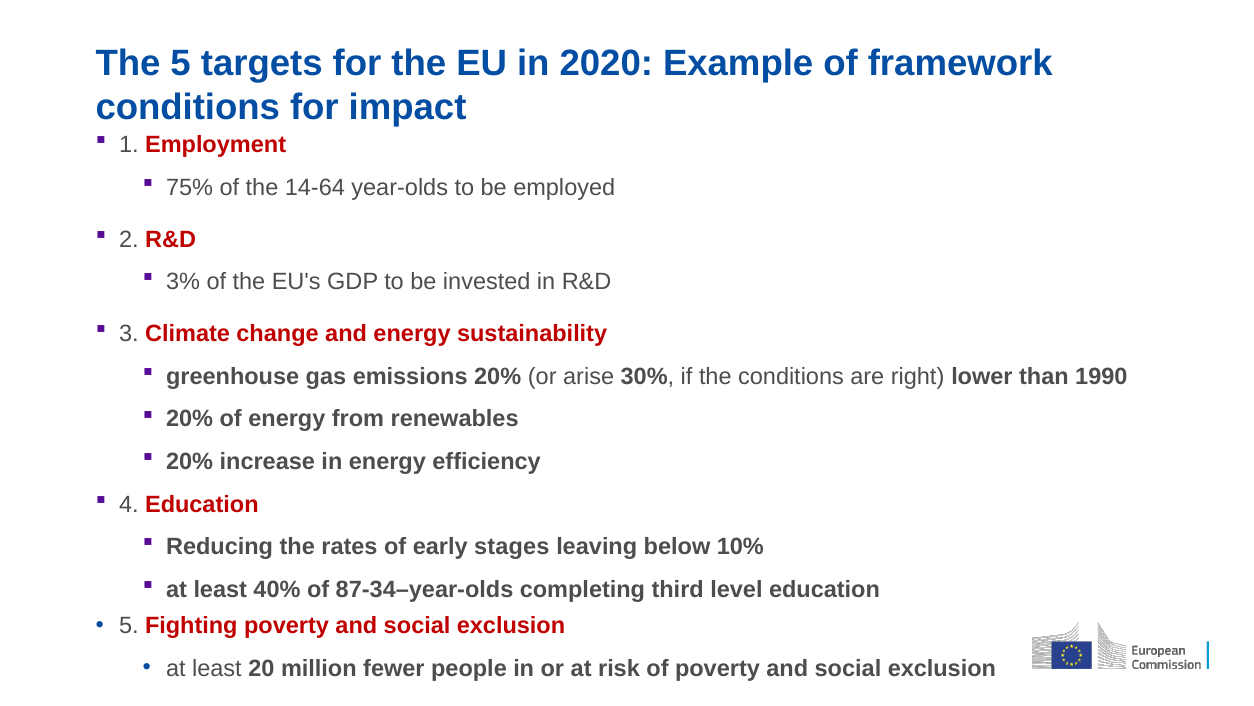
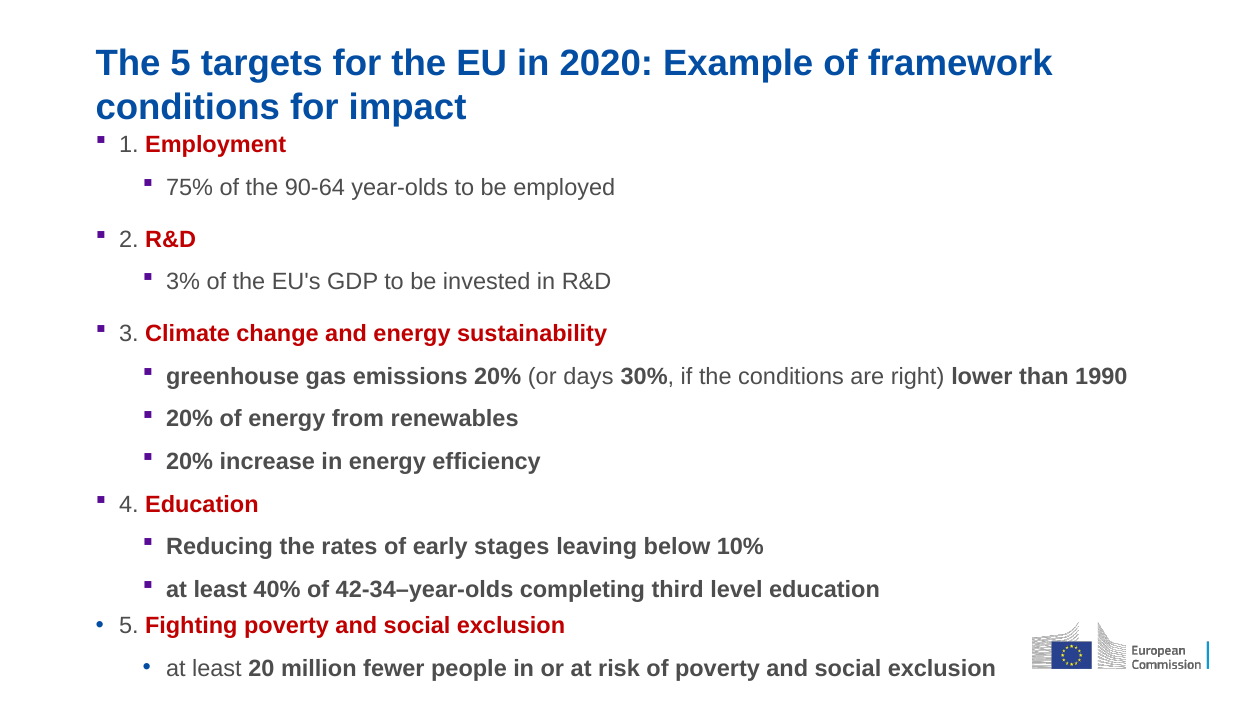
14-64: 14-64 -> 90-64 (315, 188)
arise: arise -> days (589, 376)
87-34–year-olds: 87-34–year-olds -> 42-34–year-olds (425, 589)
